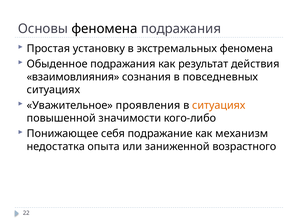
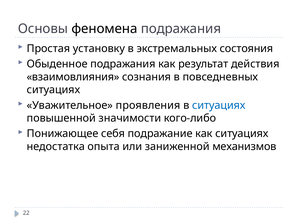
экстремальных феномена: феномена -> состояния (246, 48)
ситуациях colour: orange -> blue (219, 105)
как механизм: механизм -> ситуациях (242, 133)
возрастного: возрастного -> механизмов (244, 146)
